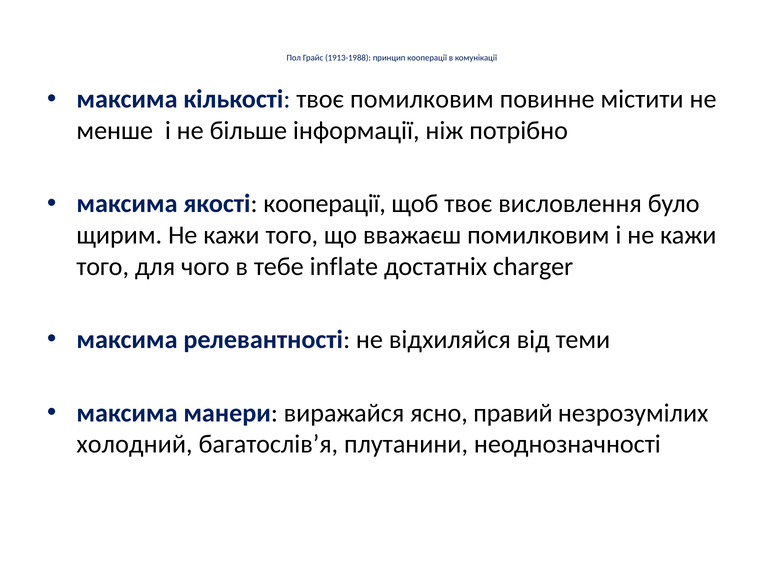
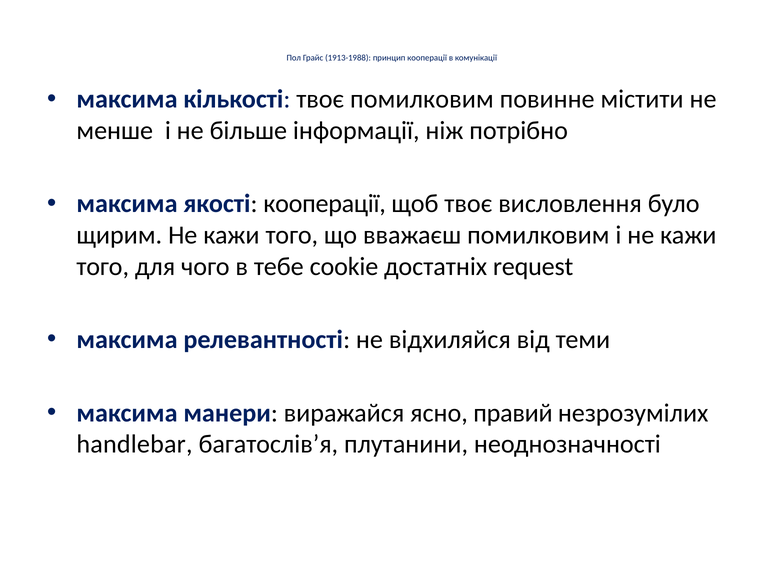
inflate: inflate -> cookie (344, 267)
charger: charger -> request (533, 267)
холодний: холодний -> handlebar (134, 444)
